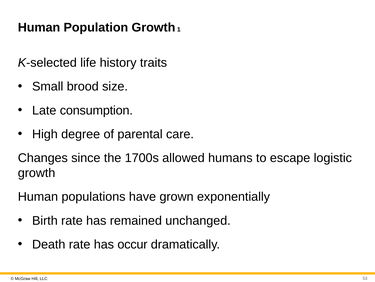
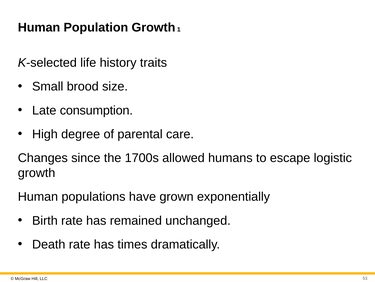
occur: occur -> times (132, 244)
